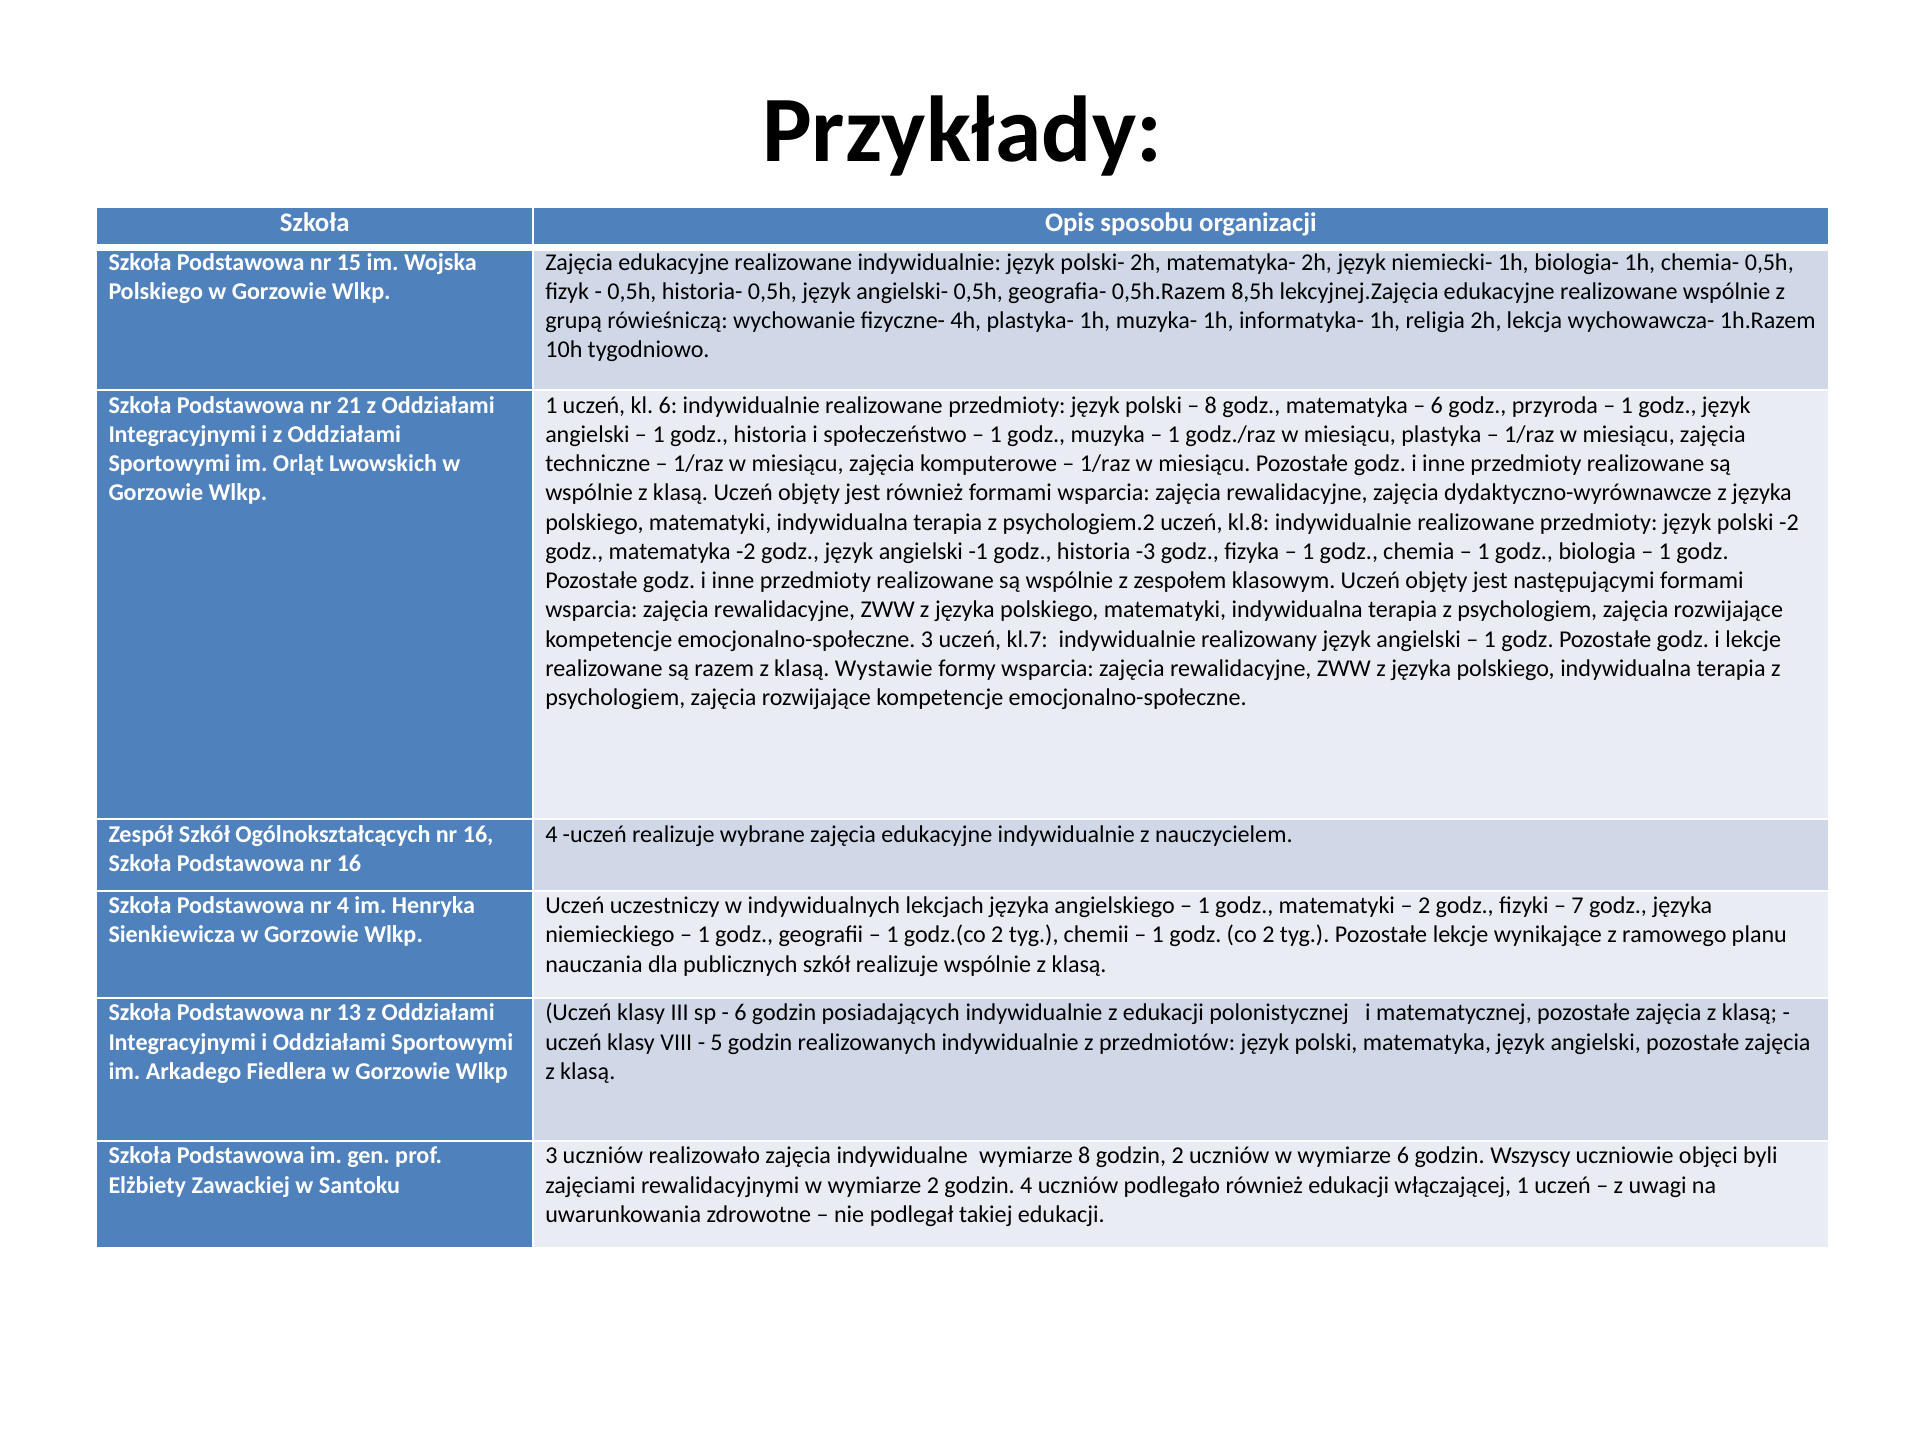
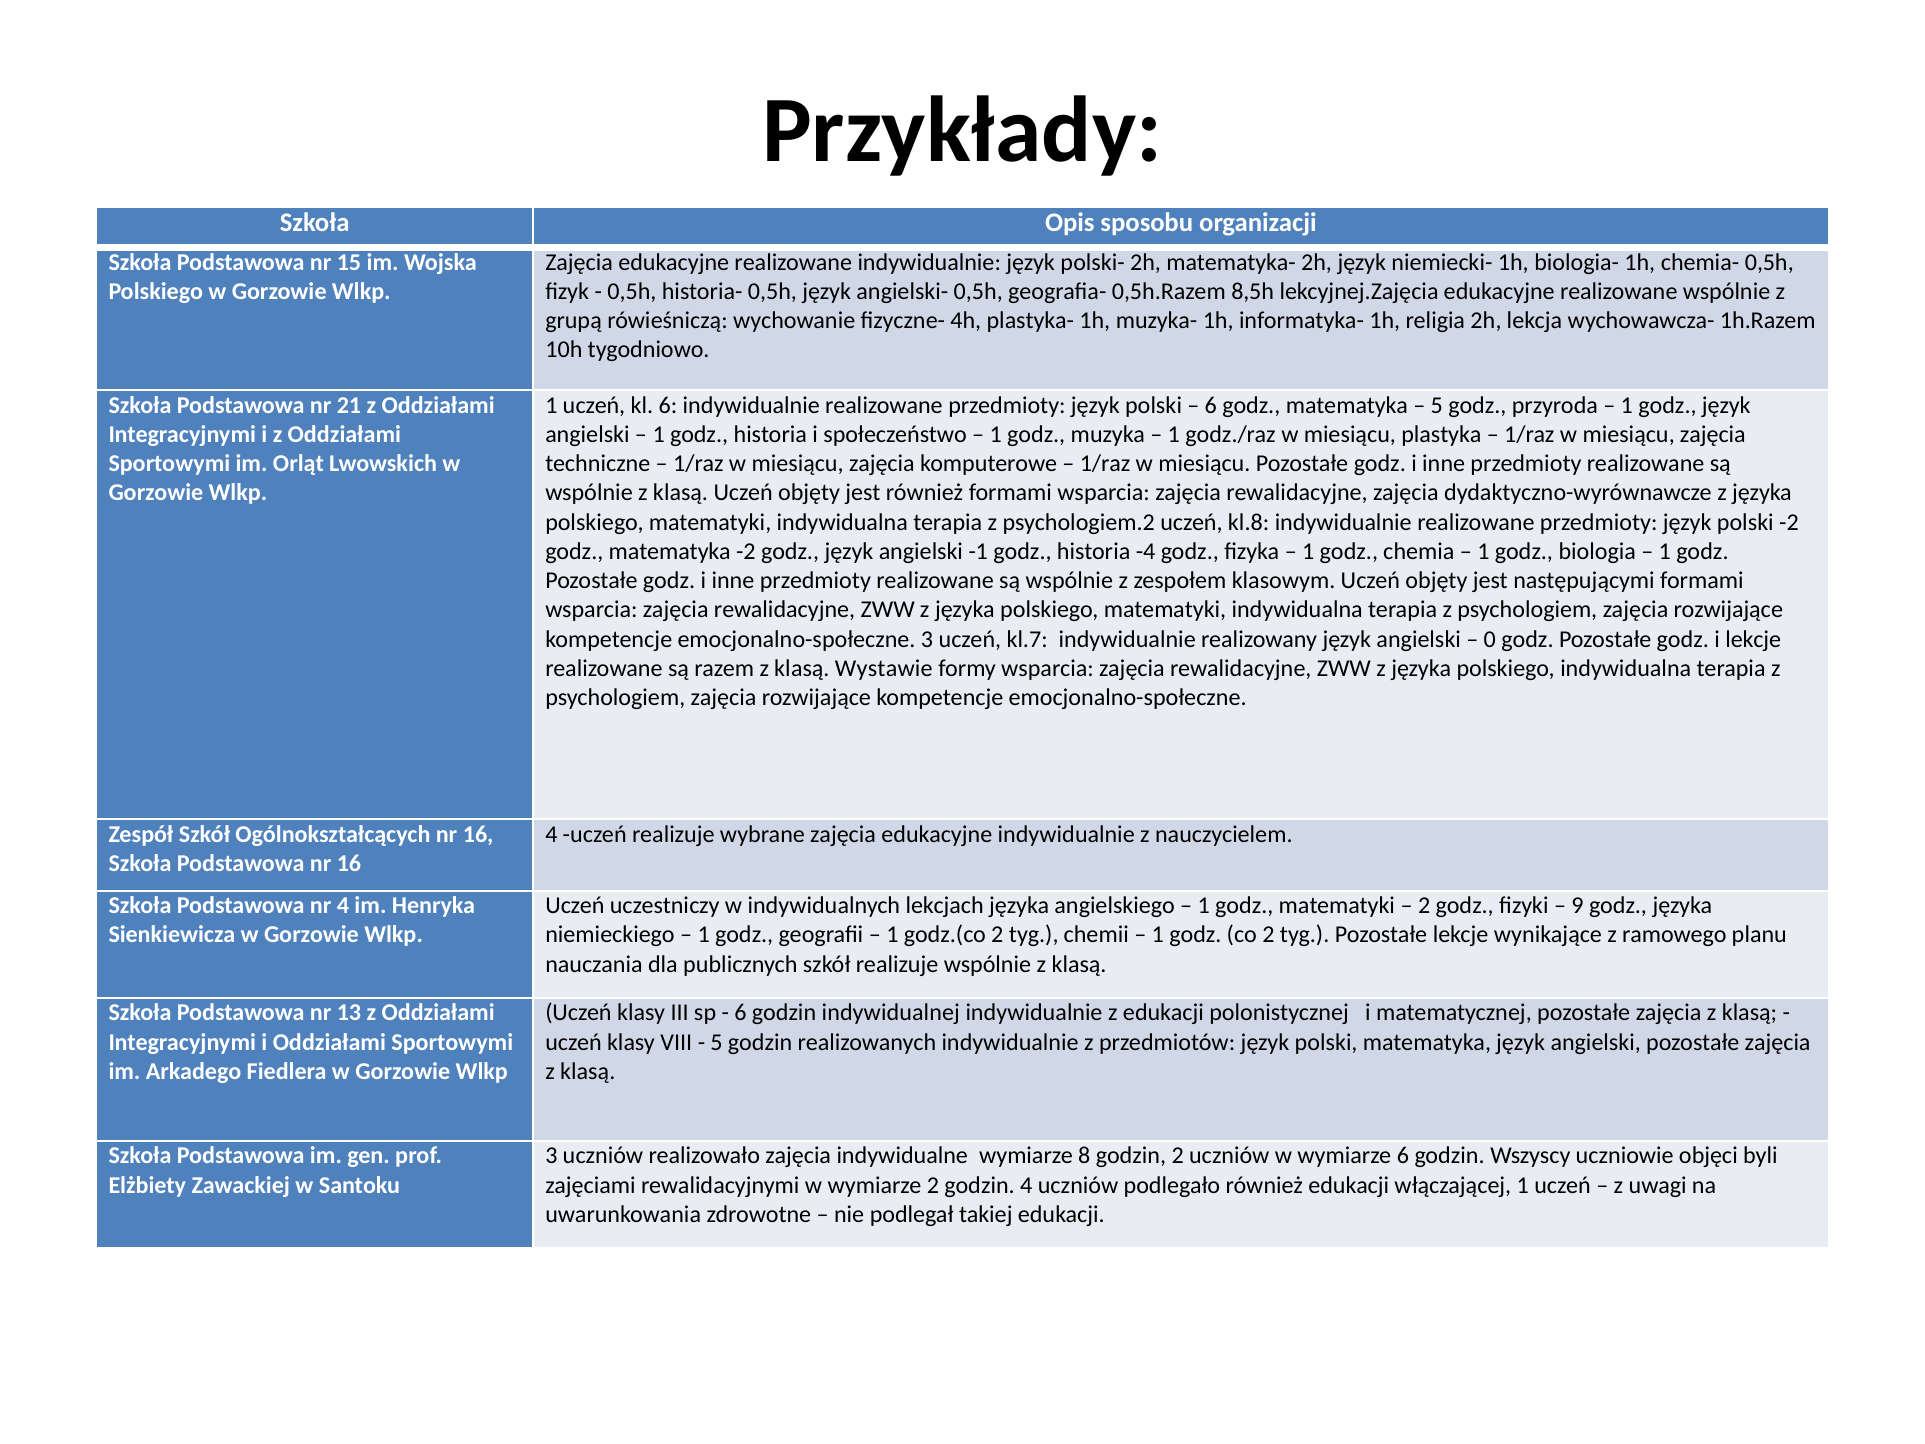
8: 8 -> 6 (1211, 405)
6: 6 -> 5 (1437, 405)
-3: -3 -> -4 (1146, 551)
1: 1 -> 0 (1490, 639)
7: 7 -> 9 (1577, 906)
posiadających: posiadających -> indywidualnej (891, 1013)
